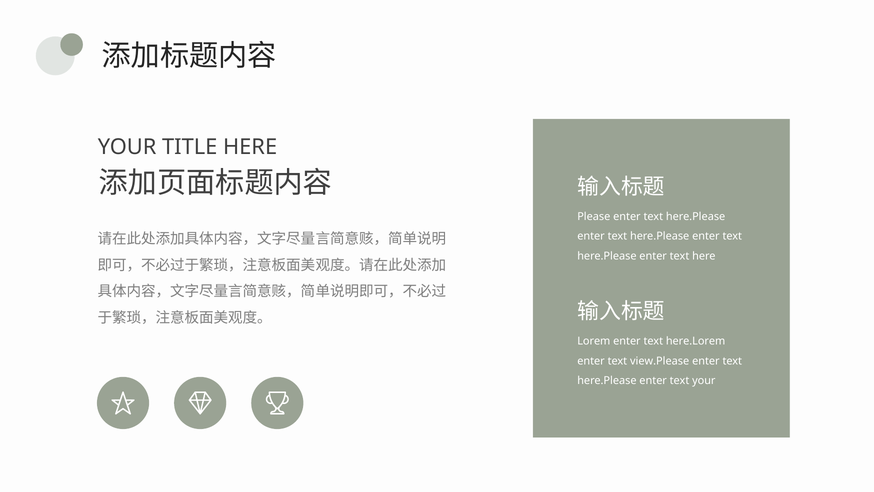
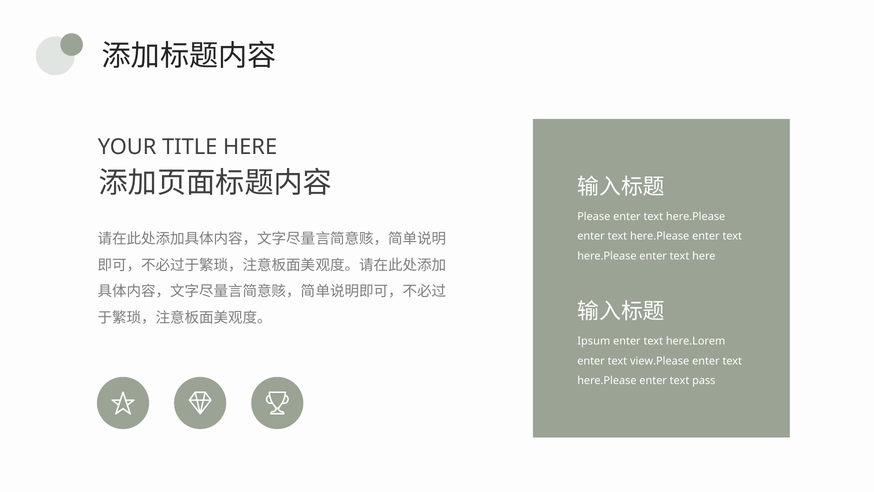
Lorem: Lorem -> Ipsum (594, 341)
text your: your -> pass (704, 380)
